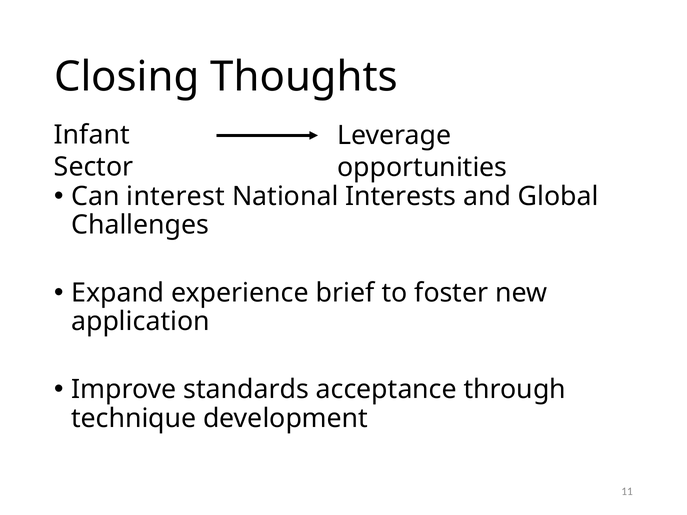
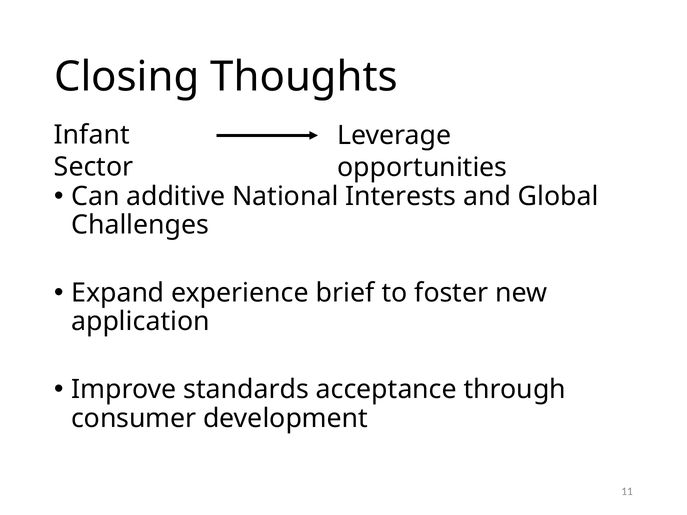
interest: interest -> additive (176, 196)
technique: technique -> consumer (134, 418)
